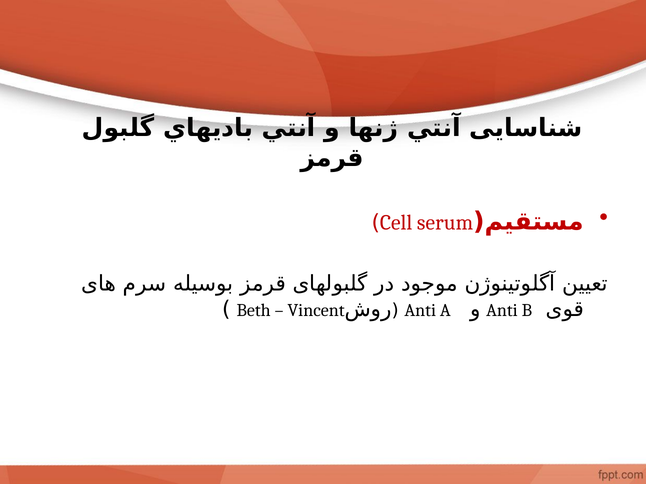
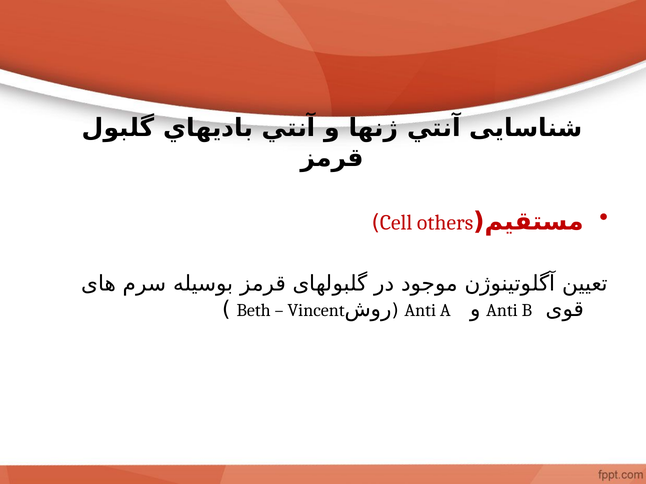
serum: serum -> others (445, 223)
